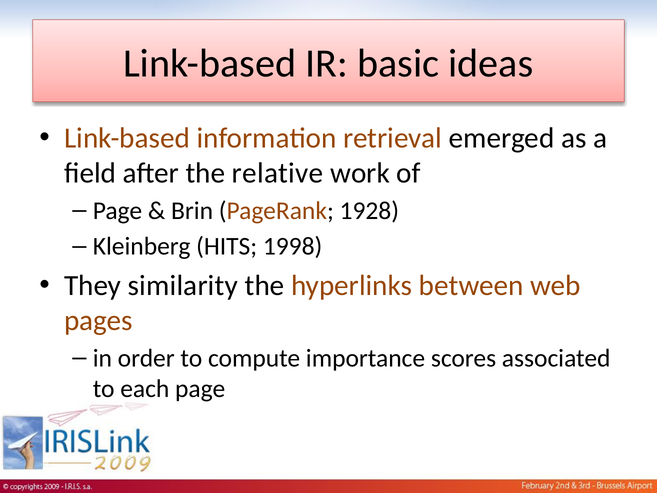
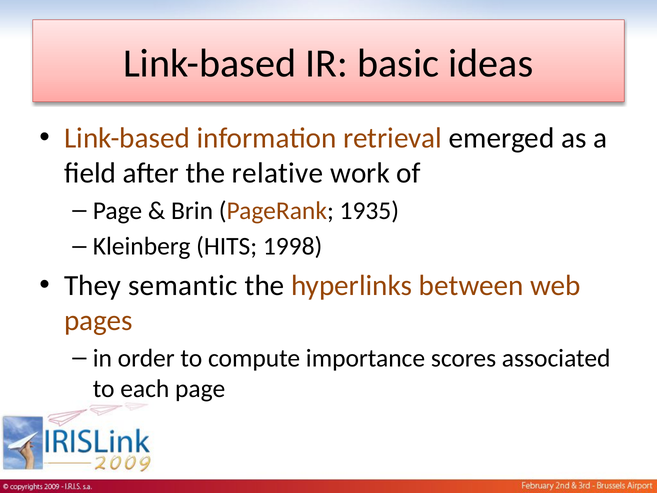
1928: 1928 -> 1935 (369, 211)
similarity: similarity -> semantic (183, 285)
